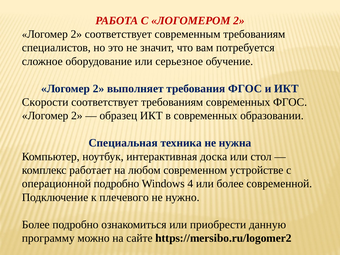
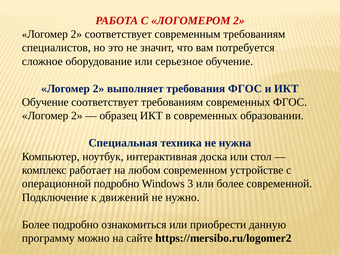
Скорости: Скорости -> Обучение (45, 102)
4: 4 -> 3 (190, 184)
плечевого: плечевого -> движений (124, 197)
